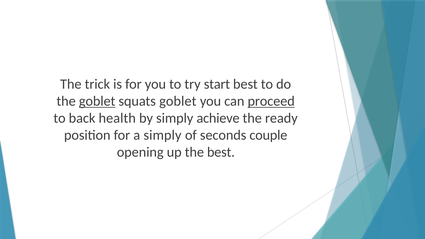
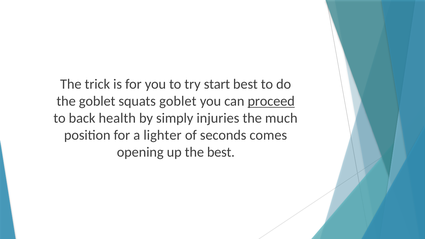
goblet underline: present -> none (97, 101)
achieve: achieve -> injuries (218, 118)
ready: ready -> much (281, 118)
a simply: simply -> lighter (162, 135)
couple: couple -> comes (268, 135)
